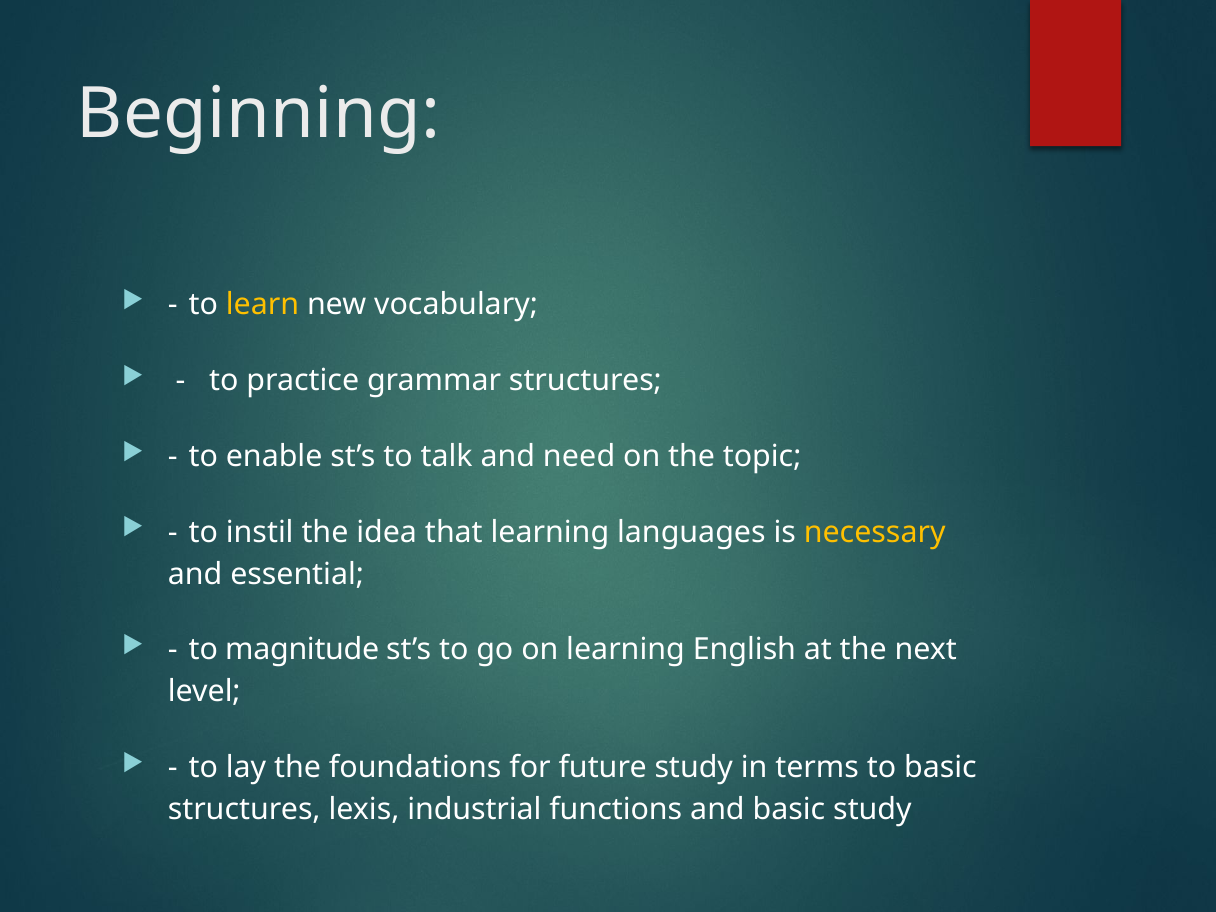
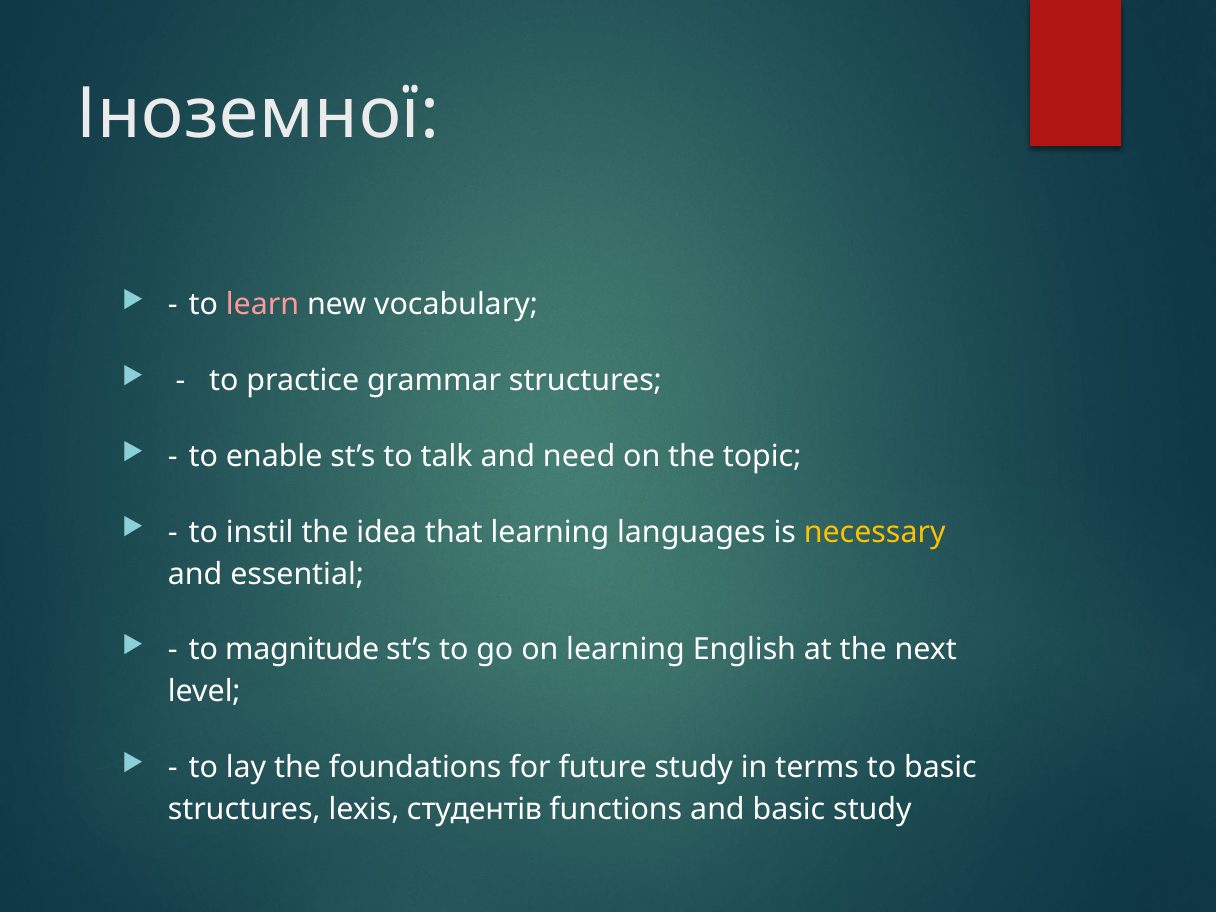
Beginning: Beginning -> Іноземної (258, 114)
learn colour: yellow -> pink (262, 305)
industrial: industrial -> студентів (475, 809)
